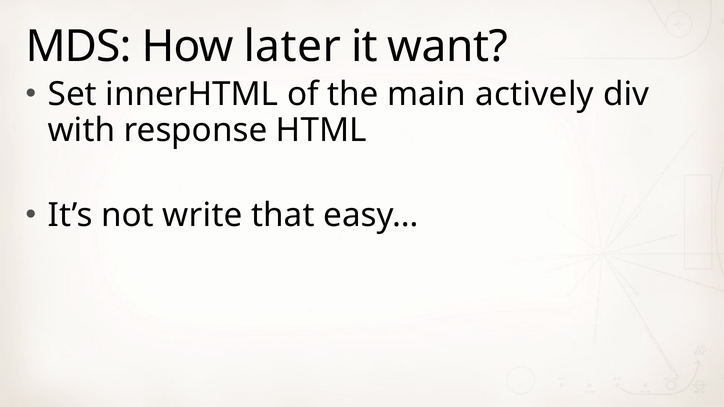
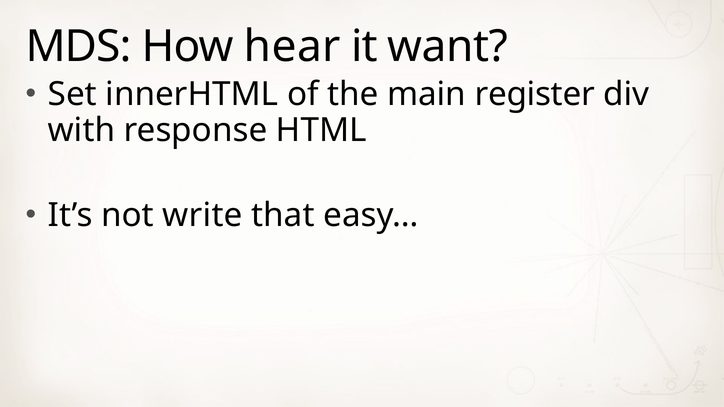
later: later -> hear (292, 47)
actively: actively -> register (535, 94)
